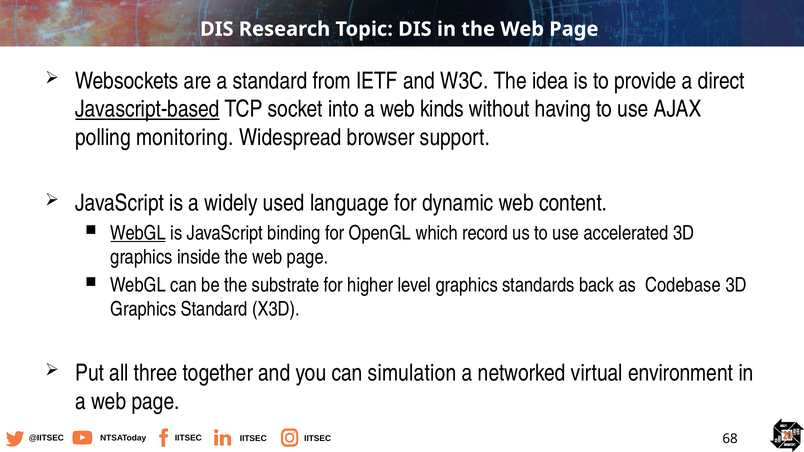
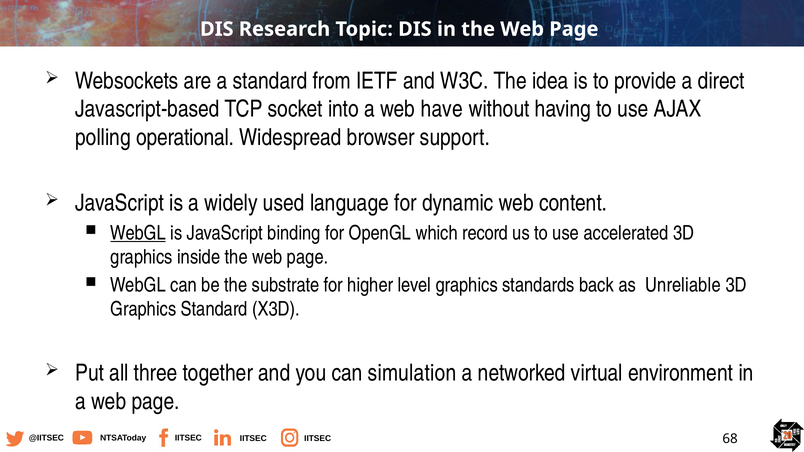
Javascript-based underline: present -> none (147, 109)
kinds: kinds -> have (442, 109)
monitoring: monitoring -> operational (185, 137)
Codebase: Codebase -> Unreliable (683, 285)
